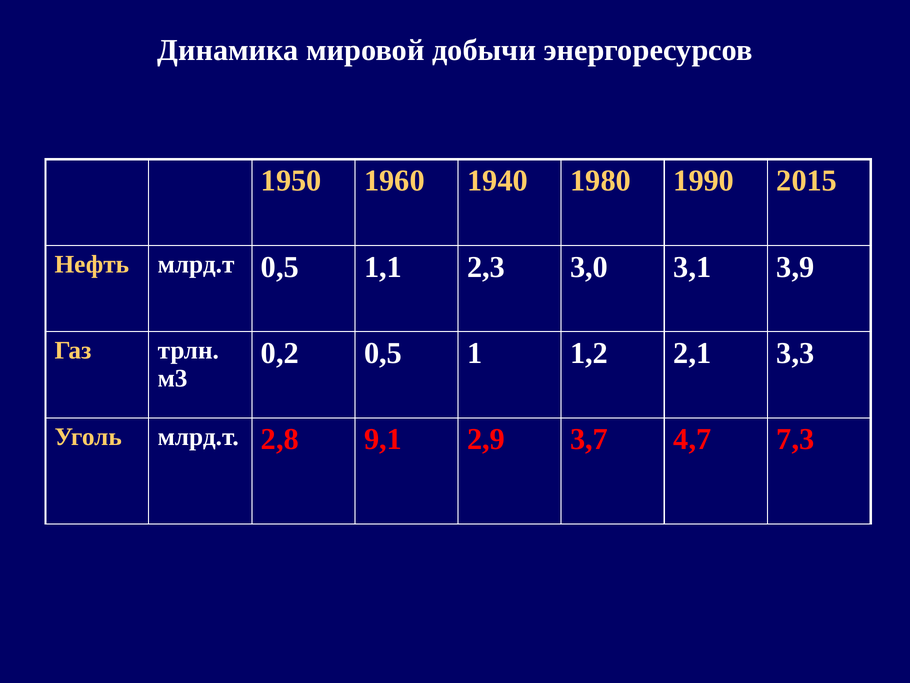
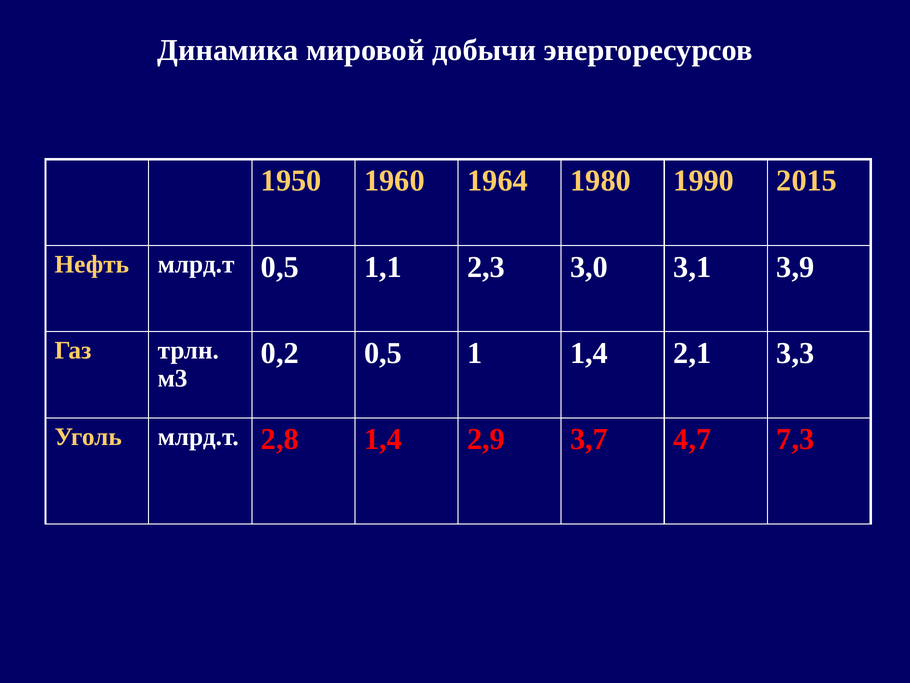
1940: 1940 -> 1964 (498, 181)
1 1,2: 1,2 -> 1,4 (589, 353)
2,8 9,1: 9,1 -> 1,4 (383, 439)
